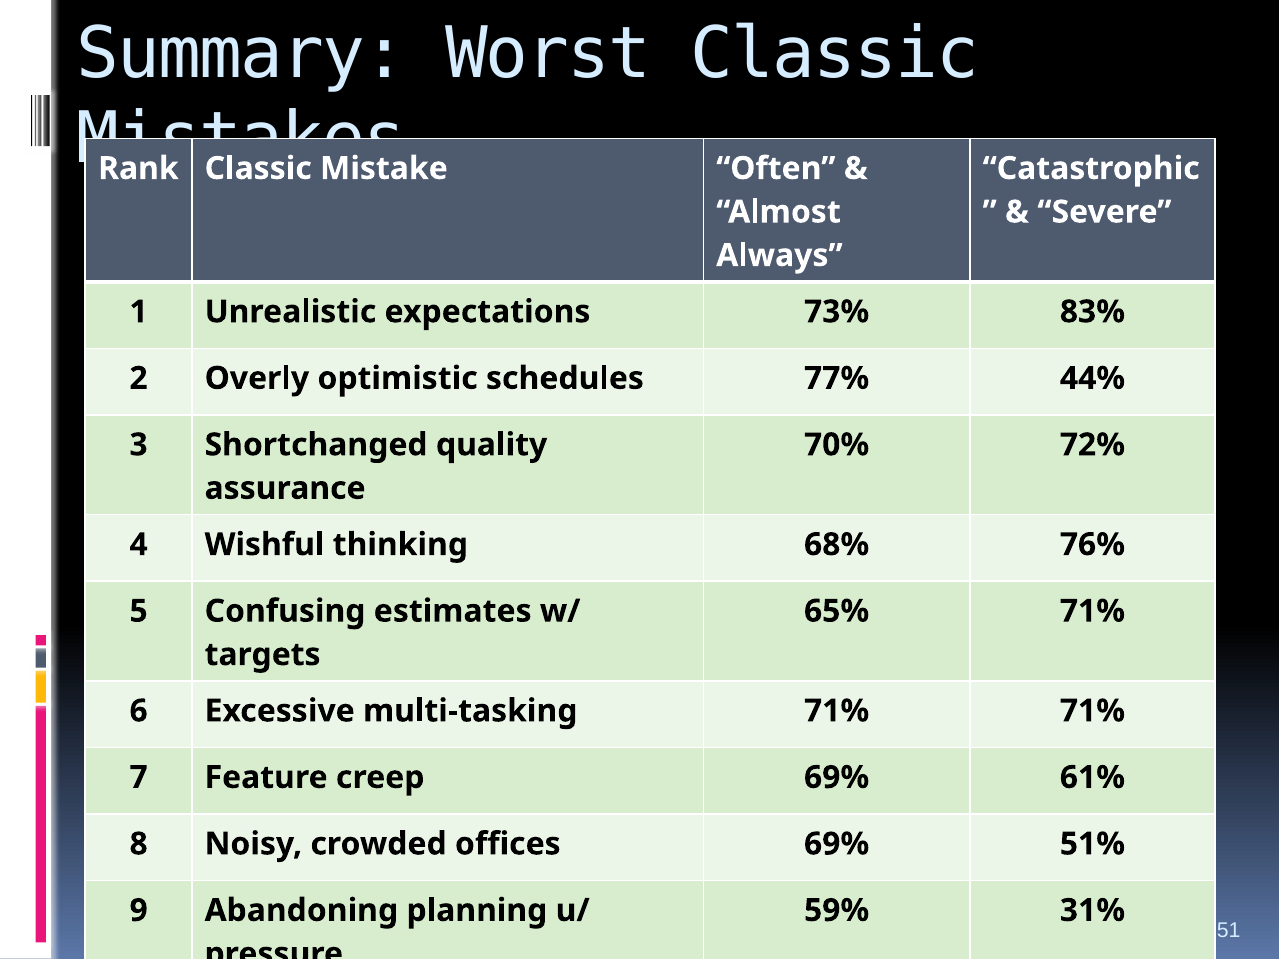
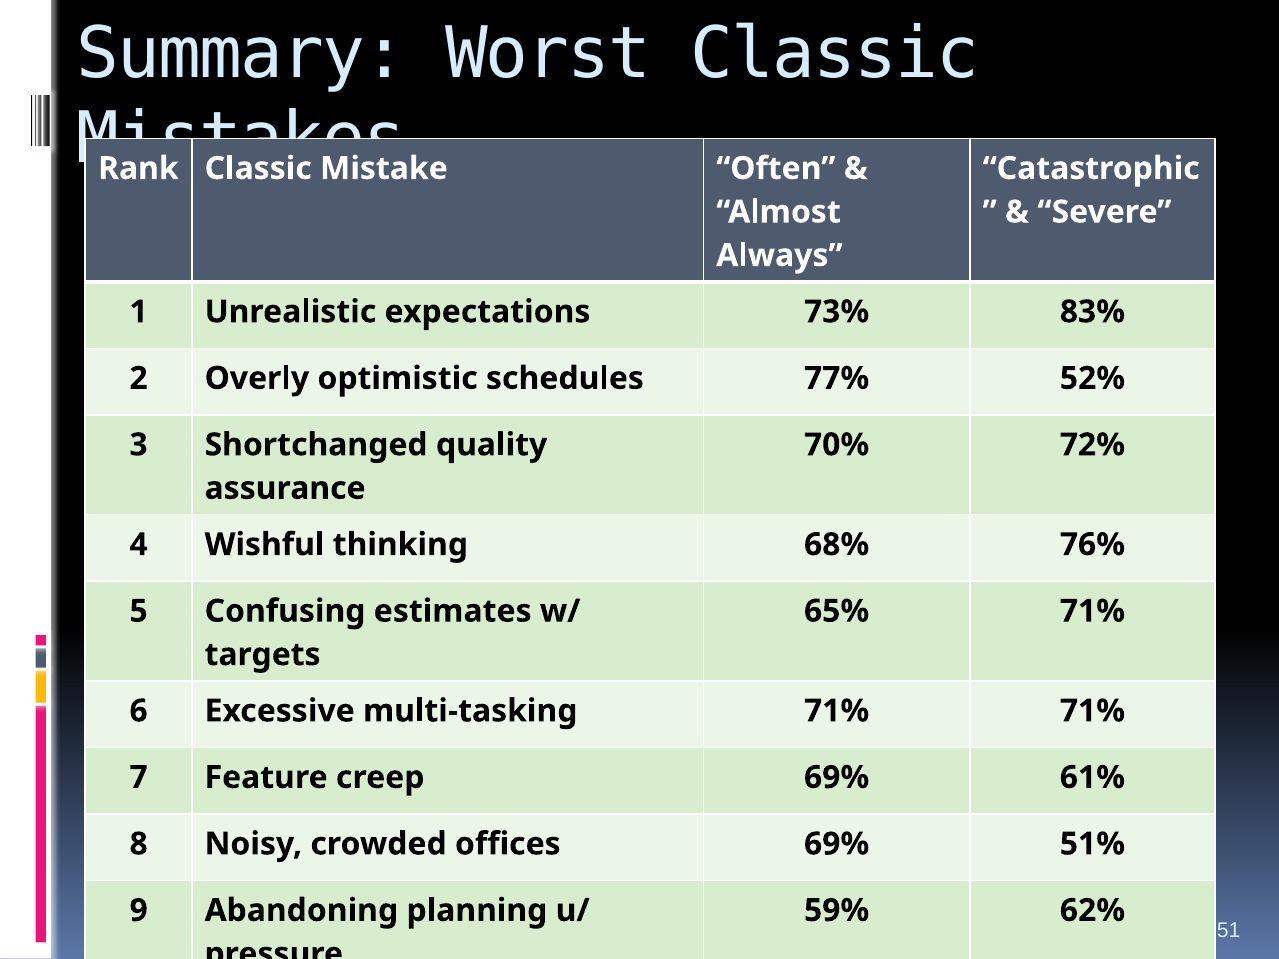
44%: 44% -> 52% (1092, 378)
31%: 31% -> 62% (1092, 911)
